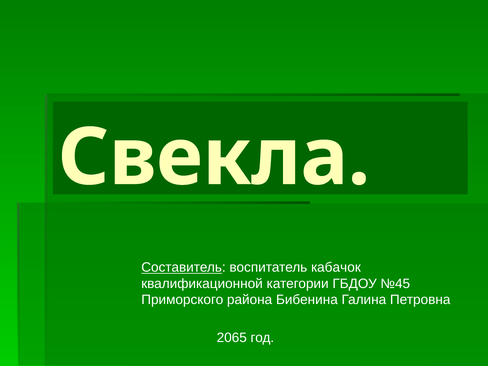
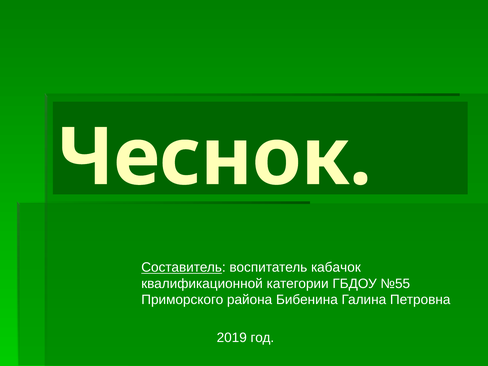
Свекла: Свекла -> Чеснок (214, 158)
№45: №45 -> №55 (395, 284)
2065: 2065 -> 2019 (232, 338)
